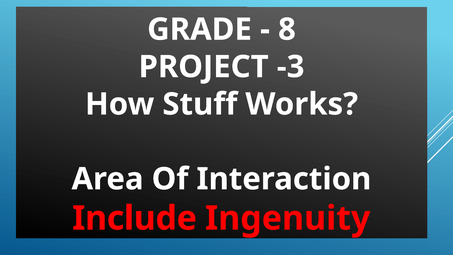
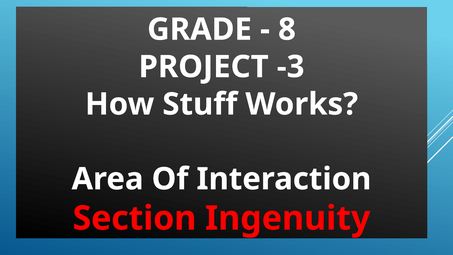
Include: Include -> Section (134, 218)
